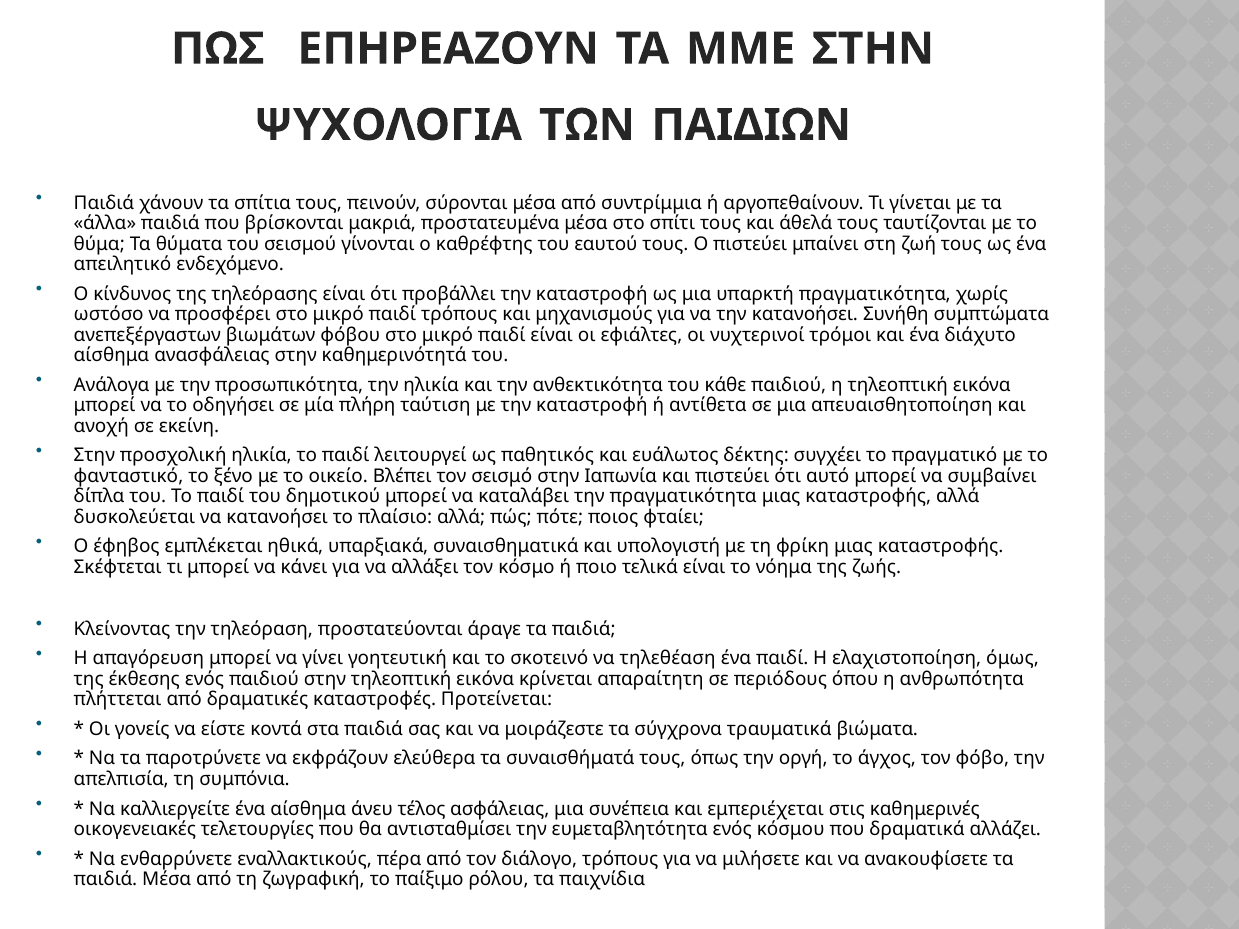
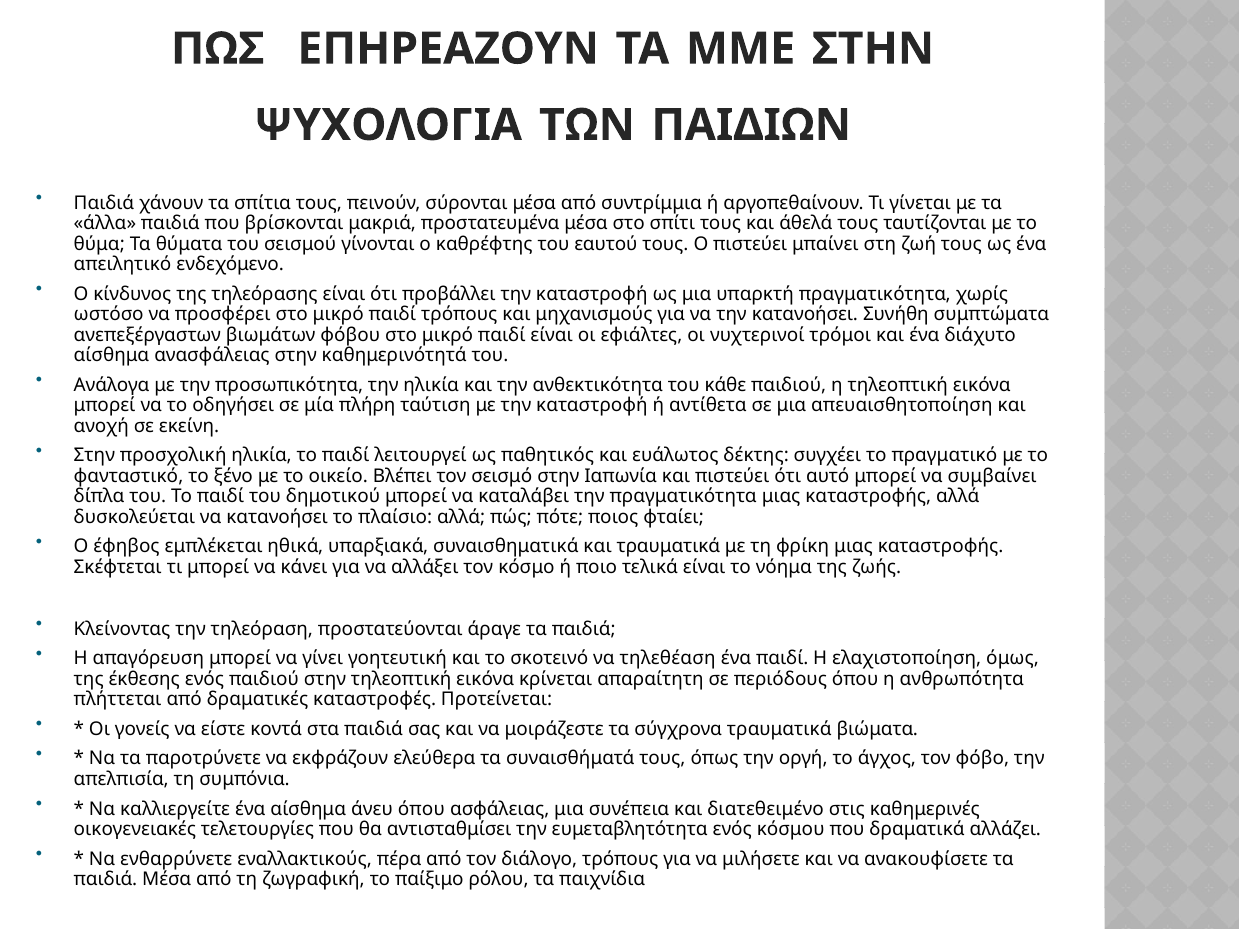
και υπολογιστή: υπολογιστή -> τραυματικά (668, 547)
άνευ τέλος: τέλος -> όπου (421, 809)
εμπεριέχεται: εμπεριέχεται -> διατεθειμένο (766, 809)
